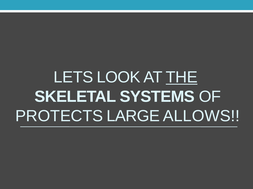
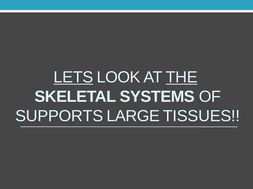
LETS underline: none -> present (73, 78)
PROTECTS: PROTECTS -> SUPPORTS (59, 116)
ALLOWS: ALLOWS -> TISSUES (201, 116)
